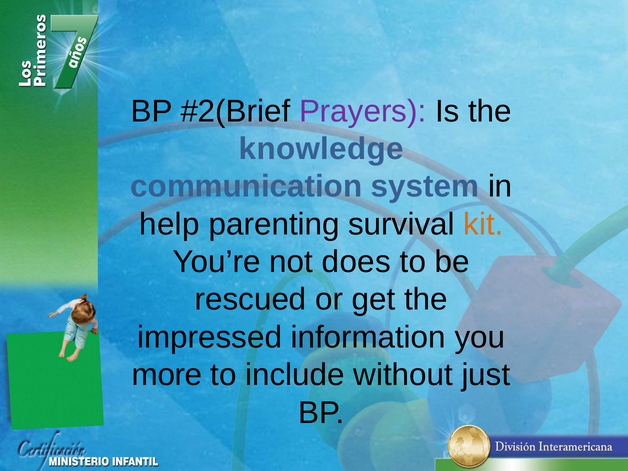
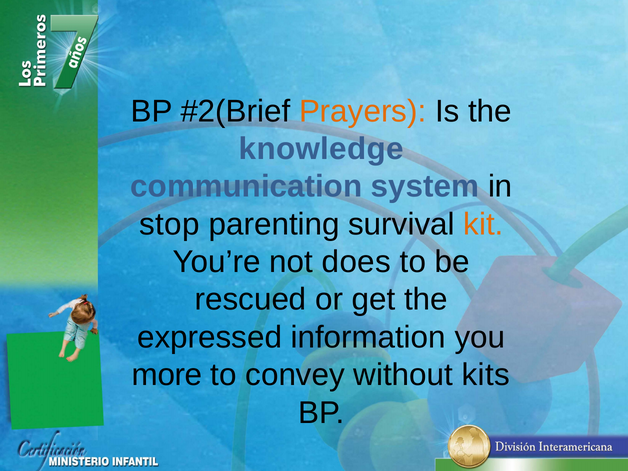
Prayers colour: purple -> orange (363, 111)
help: help -> stop (169, 224)
impressed: impressed -> expressed (210, 337)
include: include -> convey (295, 375)
just: just -> kits (486, 375)
